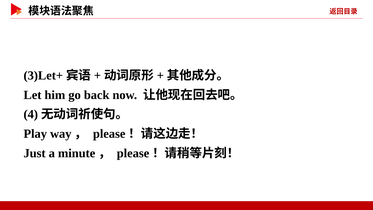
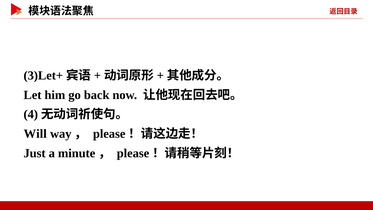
Play: Play -> Will (35, 134)
